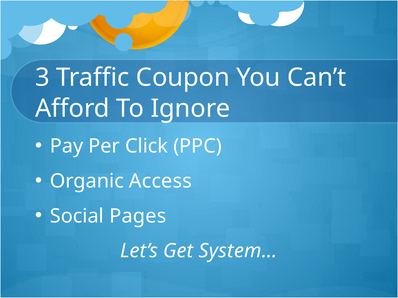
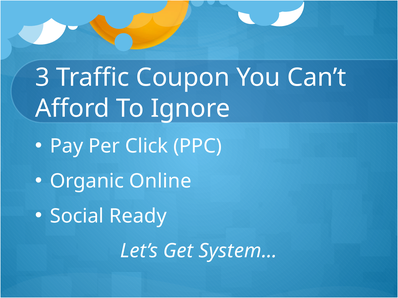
Access: Access -> Online (160, 181)
Pages: Pages -> Ready (138, 216)
